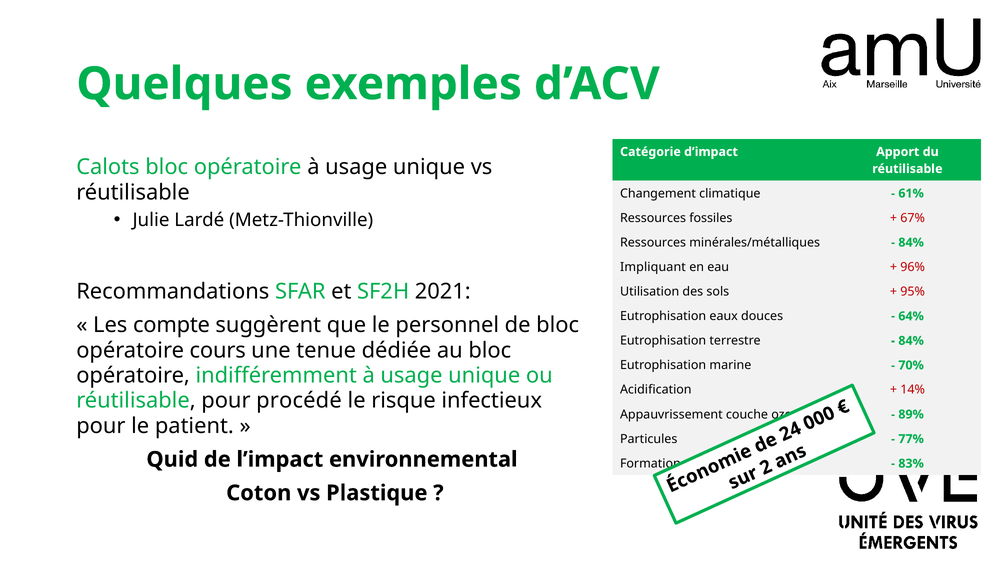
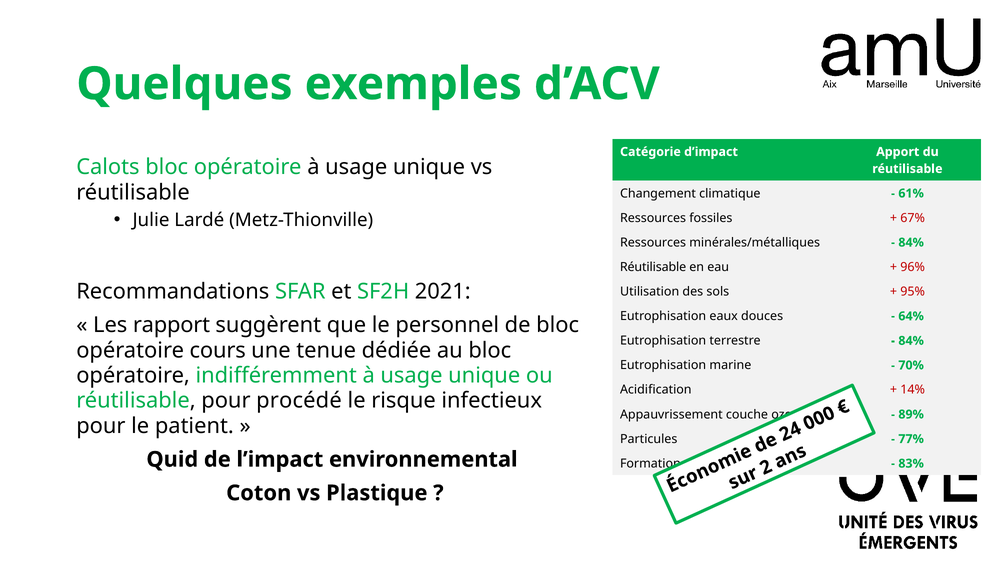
Impliquant: Impliquant -> Réutilisable (653, 267)
compte: compte -> rapport (172, 325)
